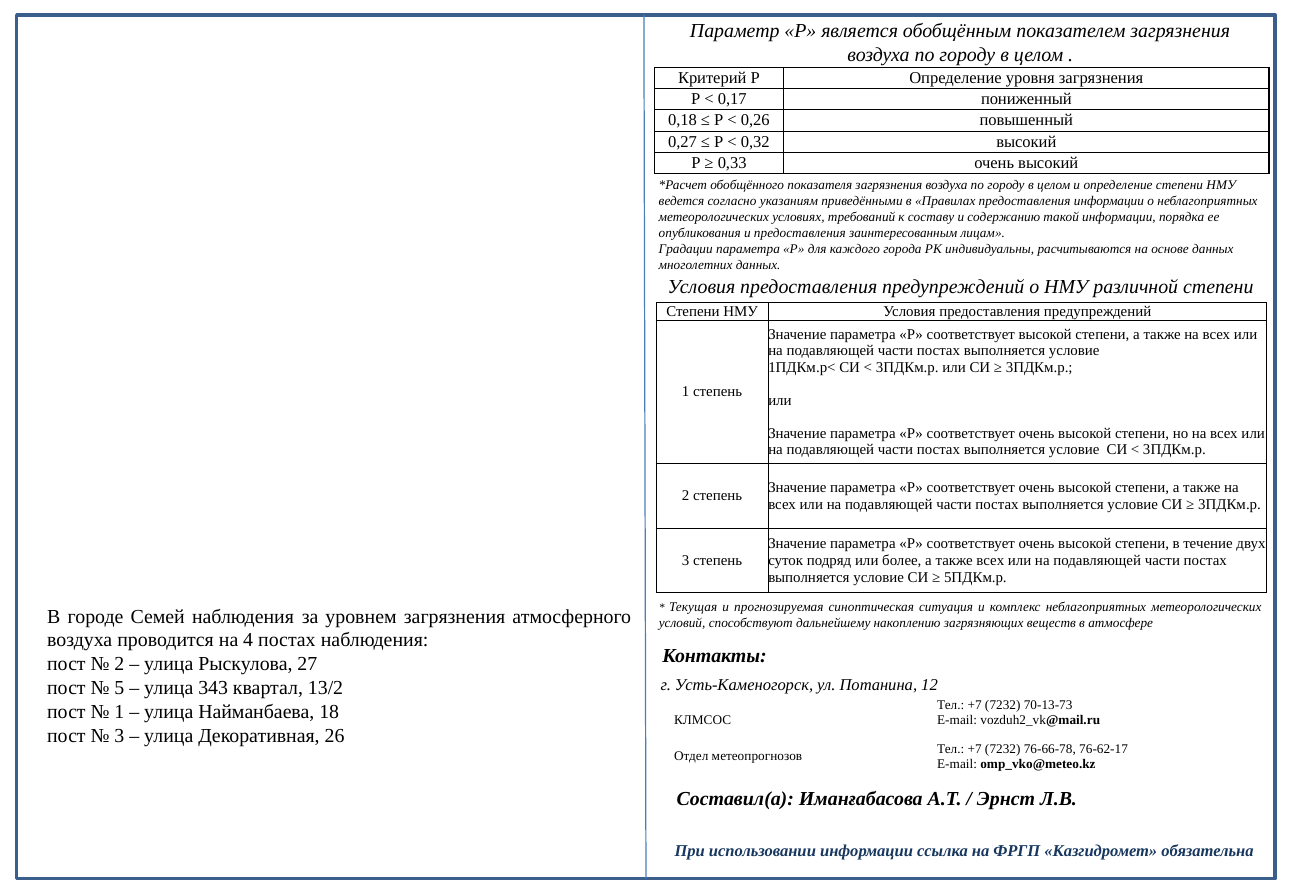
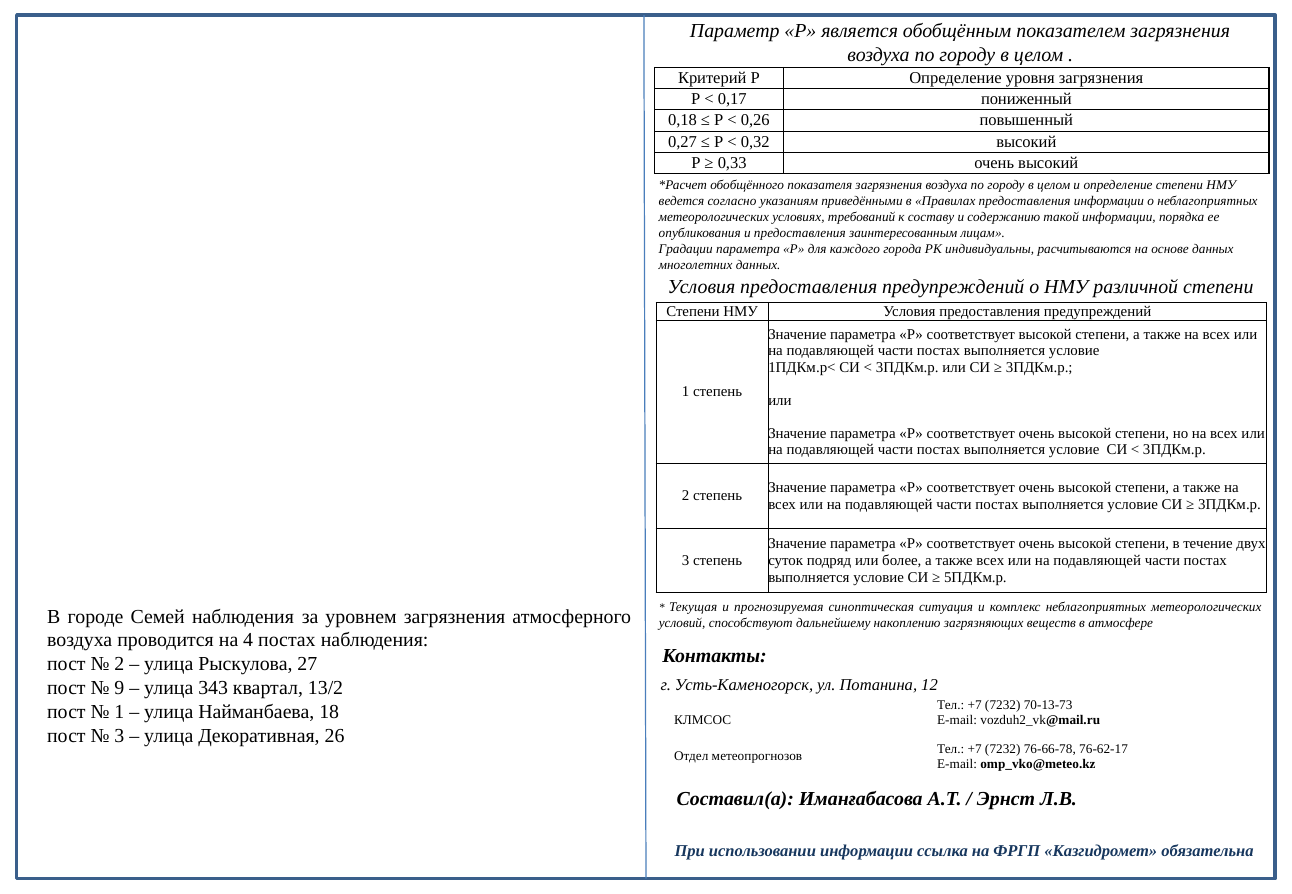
5: 5 -> 9 (119, 688)
